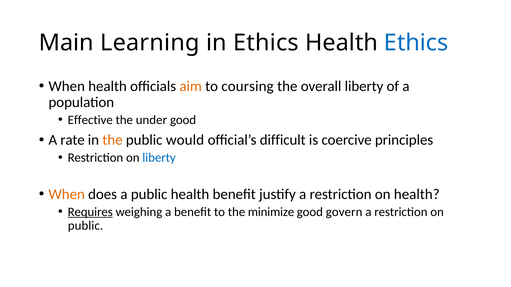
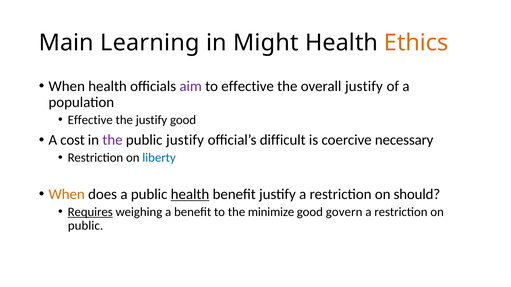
in Ethics: Ethics -> Might (266, 43)
Ethics colour: blue -> orange (416, 43)
aim colour: orange -> purple (191, 86)
to coursing: coursing -> effective (248, 86)
overall liberty: liberty -> justify (364, 86)
the under: under -> justify (151, 120)
rate: rate -> cost (73, 140)
the colour: orange -> purple (112, 140)
public would: would -> justify (185, 140)
principles: principles -> necessary (404, 140)
health underline: none -> present (190, 195)
on health: health -> should (417, 195)
